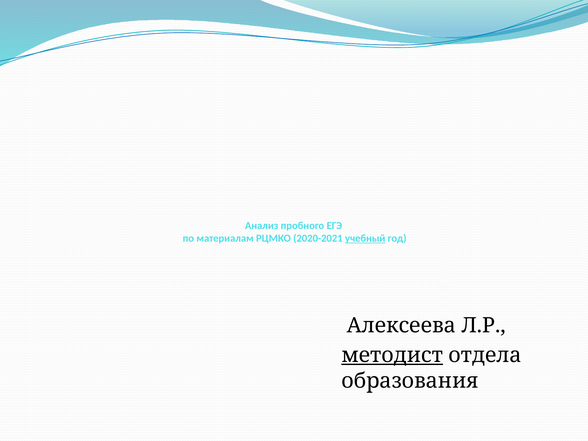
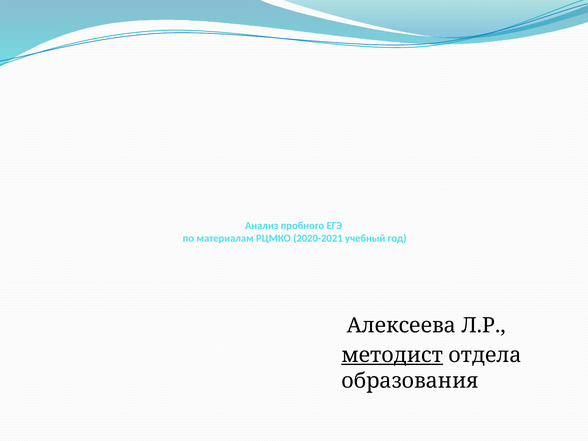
учебный underline: present -> none (365, 238)
